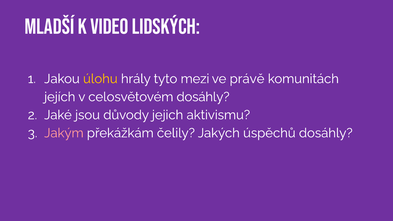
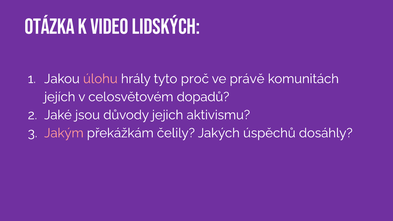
Mladší: Mladší -> Otázka (50, 27)
úlohu colour: yellow -> pink (100, 79)
mezi: mezi -> proč (195, 79)
celosvětovém dosáhly: dosáhly -> dopadů (203, 97)
